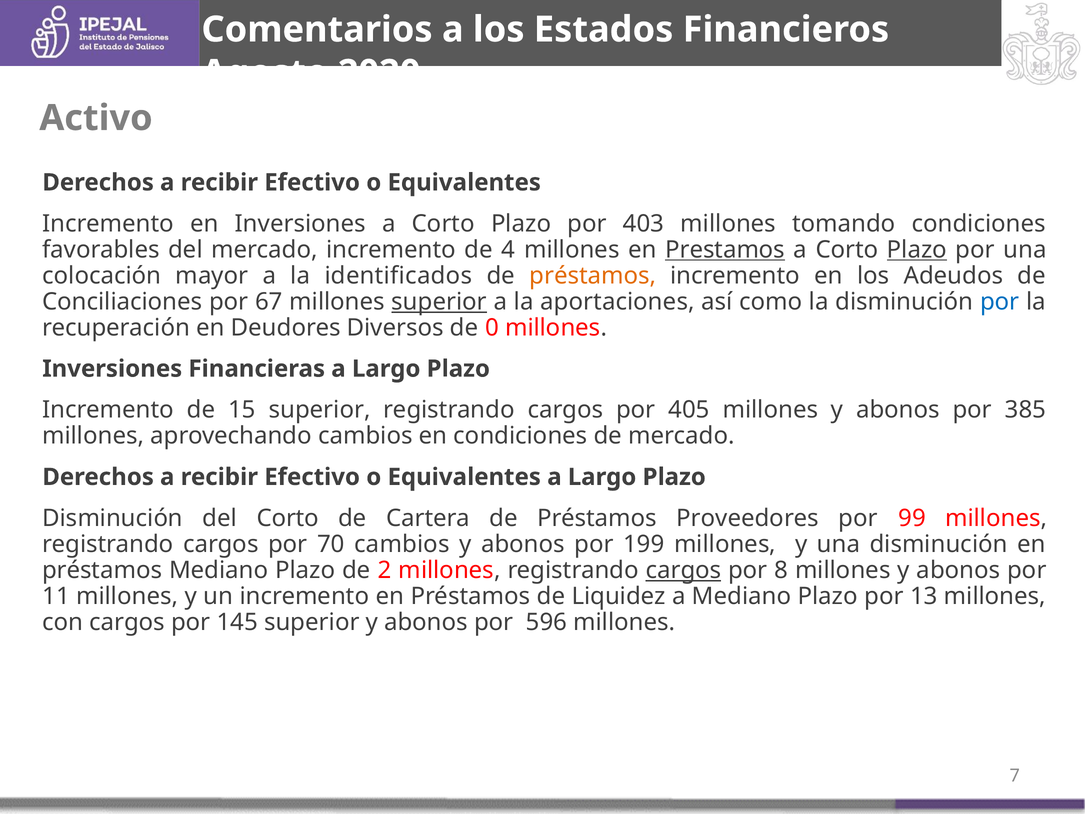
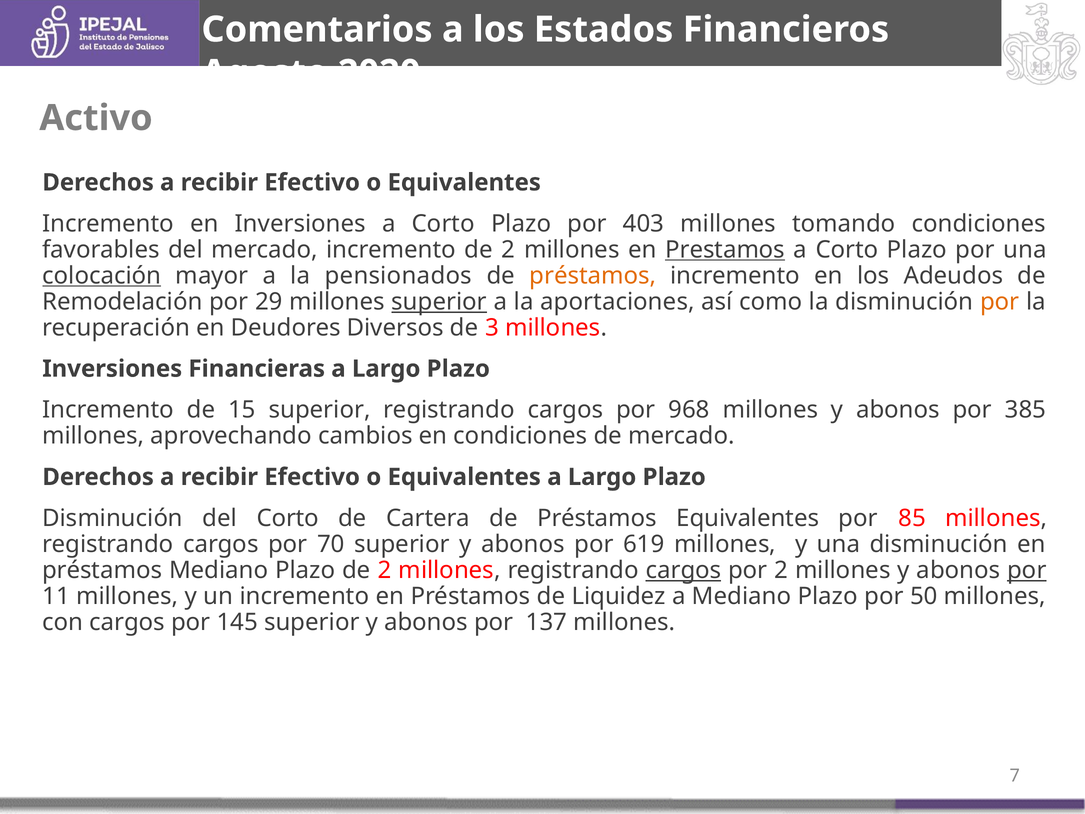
incremento de 4: 4 -> 2 (508, 250)
Plazo underline: present -> none (917, 250)
colocación underline: none -> present (102, 276)
identificados: identificados -> pensionados (398, 276)
Conciliaciones: Conciliaciones -> Remodelación (122, 302)
67: 67 -> 29 (269, 302)
por colour: blue -> orange (1000, 302)
0: 0 -> 3 (492, 328)
405: 405 -> 968 (689, 410)
Préstamos Proveedores: Proveedores -> Equivalentes (748, 518)
99: 99 -> 85 (912, 518)
70 cambios: cambios -> superior (402, 544)
199: 199 -> 619 (644, 544)
por 8: 8 -> 2 (781, 570)
por underline: none -> present (1027, 570)
13: 13 -> 50 (924, 596)
596: 596 -> 137 (547, 622)
